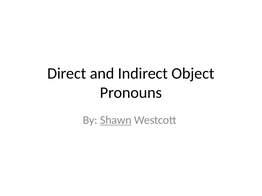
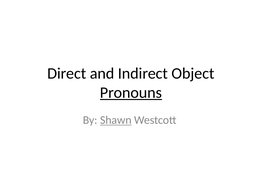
Pronouns underline: none -> present (131, 93)
